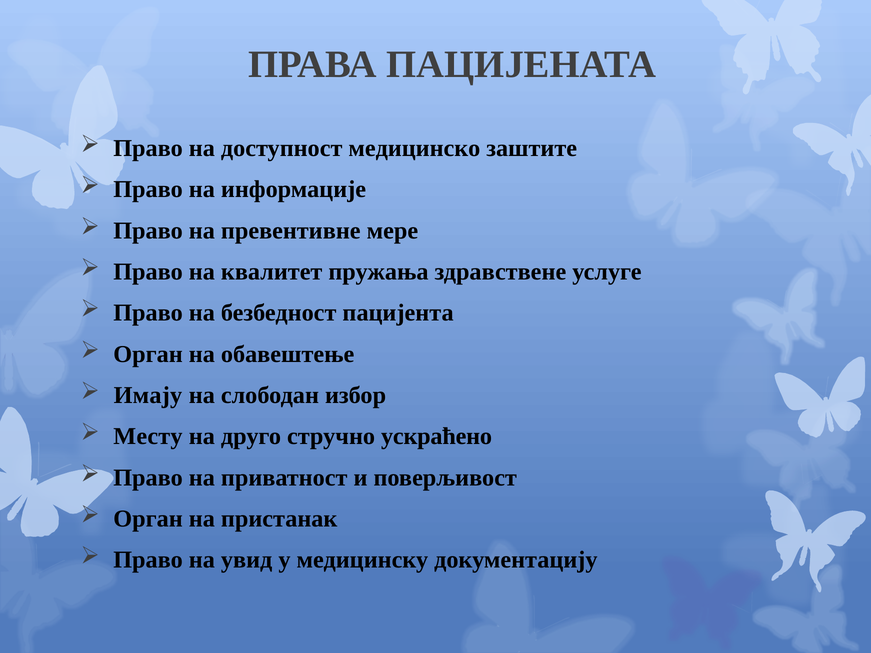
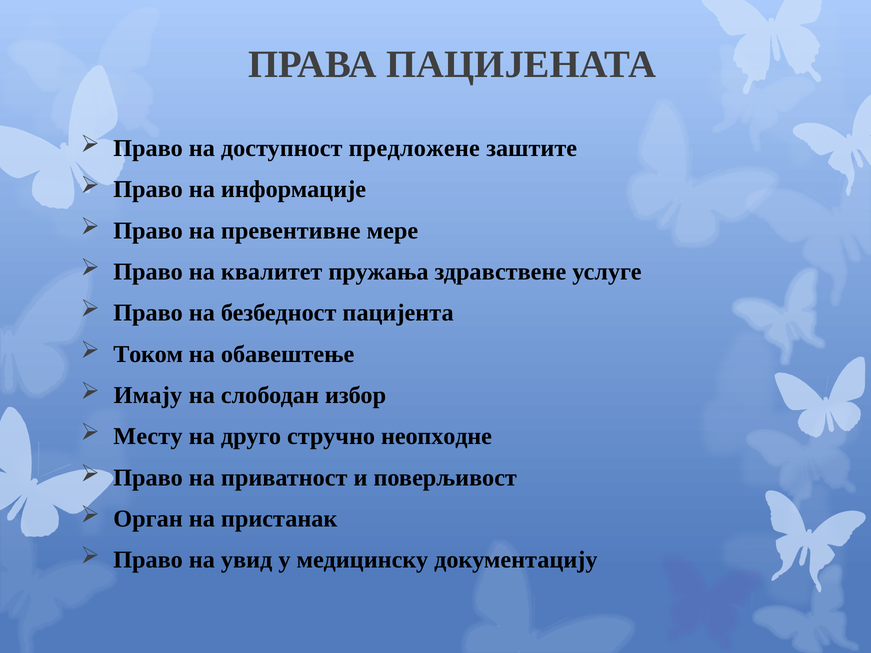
медицинско: медицинско -> предложене (414, 148)
Орган: Орган -> Током (148, 354)
ускраћено: ускраћено -> неопходне (437, 437)
